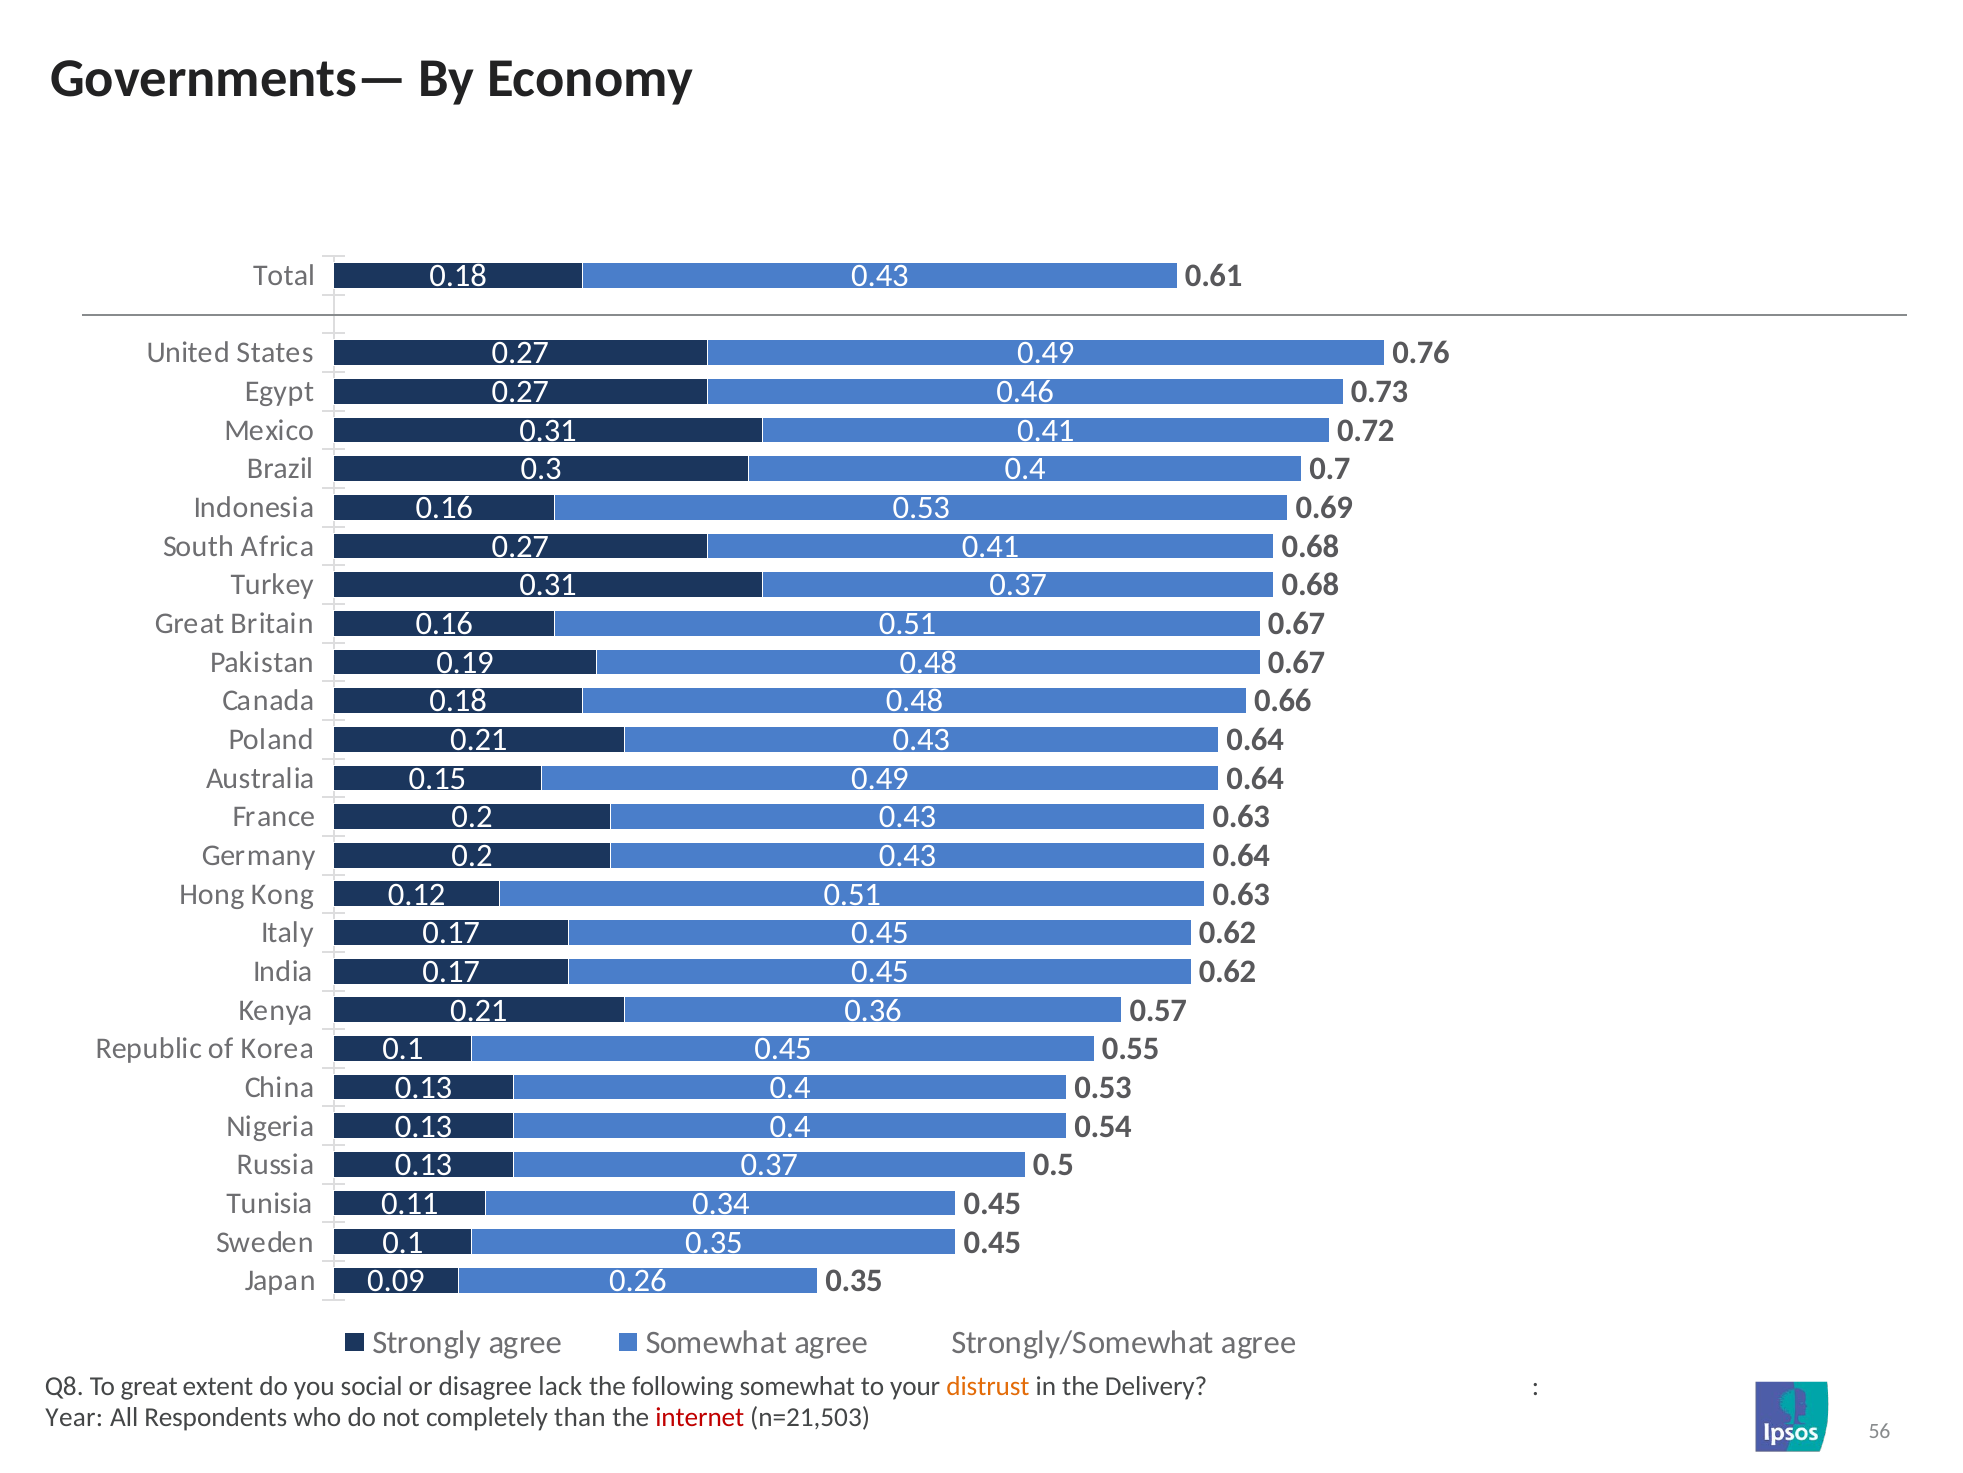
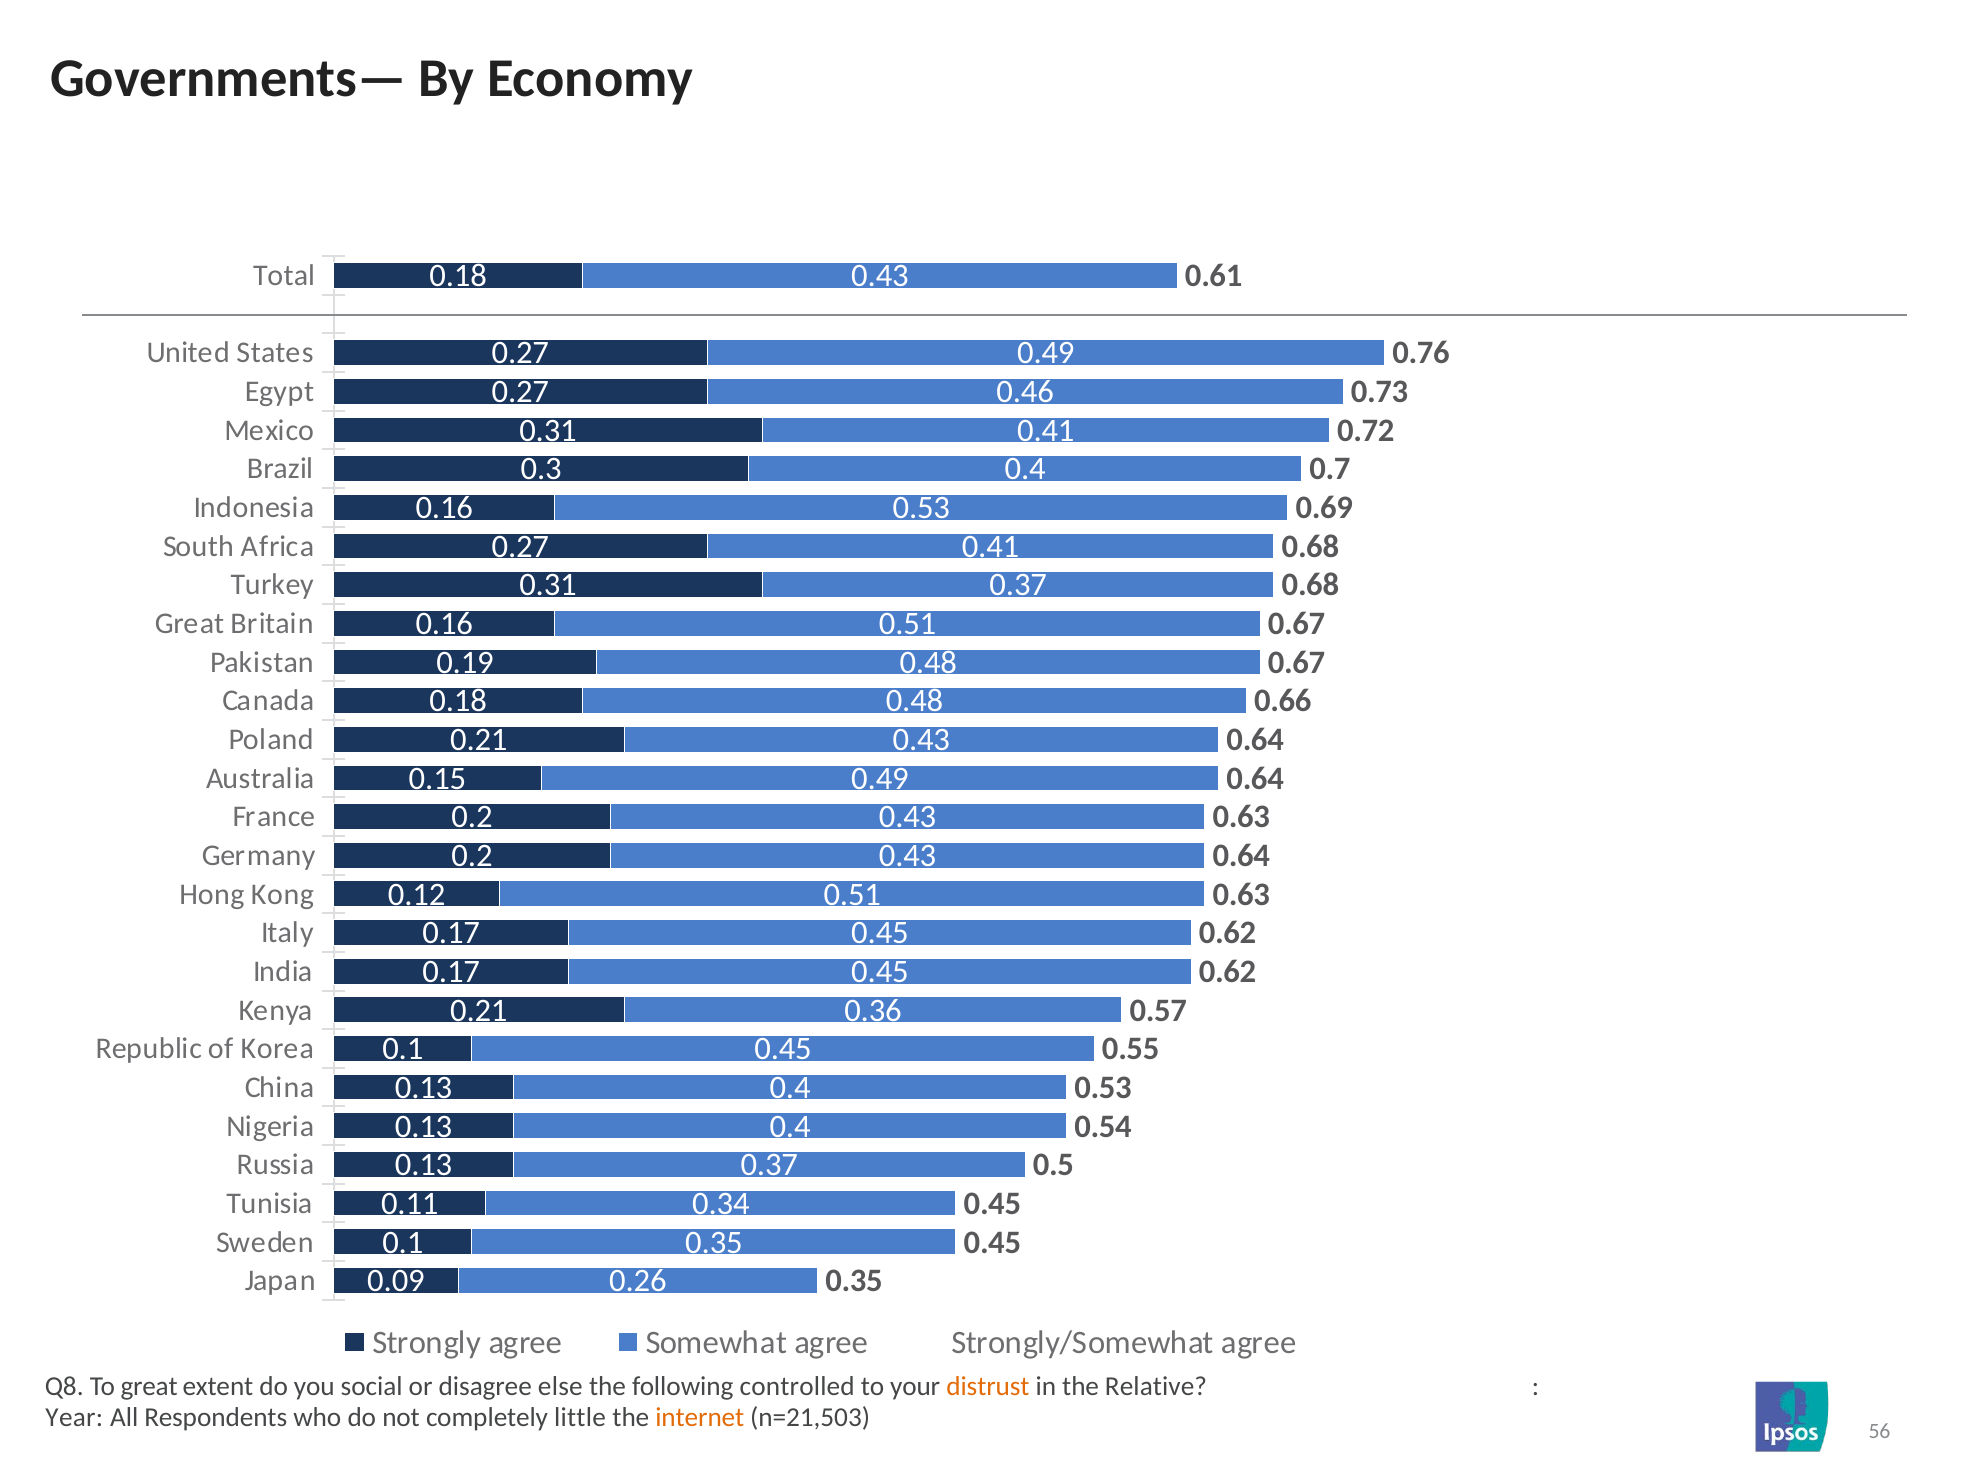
lack: lack -> else (560, 1386)
following somewhat: somewhat -> controlled (797, 1386)
Delivery: Delivery -> Relative (1156, 1386)
than: than -> little (580, 1417)
internet colour: red -> orange (700, 1417)
